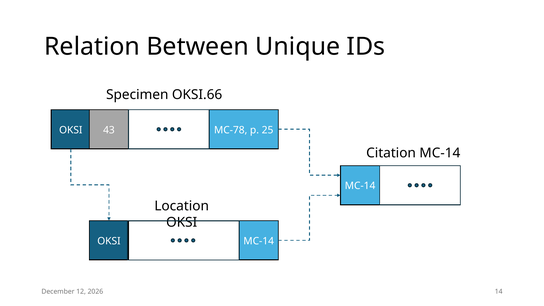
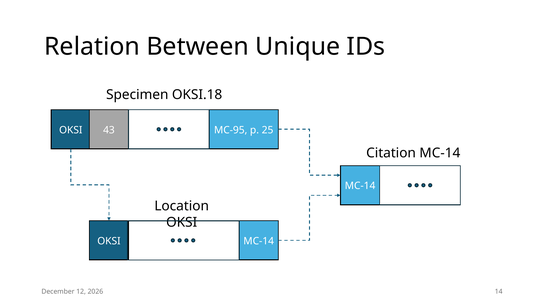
OKSI.66: OKSI.66 -> OKSI.18 (197, 95)
MC-78: MC-78 -> MC-95 (231, 130)
